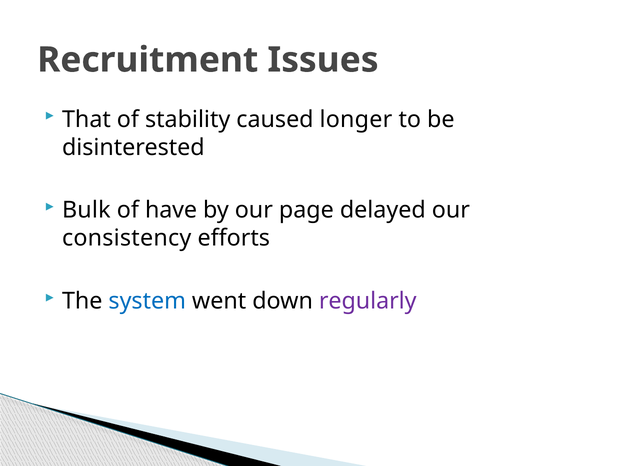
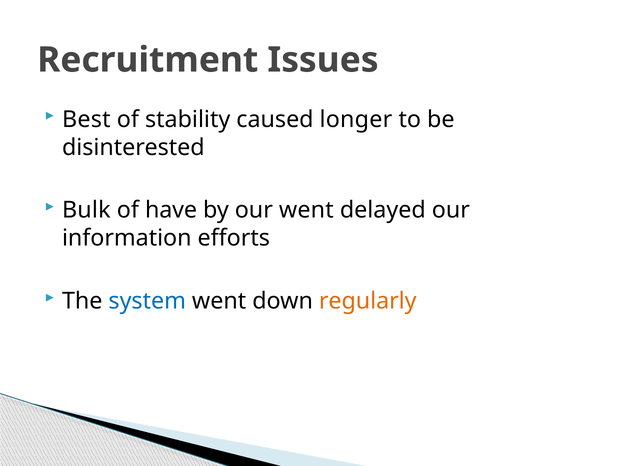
That: That -> Best (86, 119)
our page: page -> went (306, 210)
consistency: consistency -> information (127, 238)
regularly colour: purple -> orange (368, 301)
